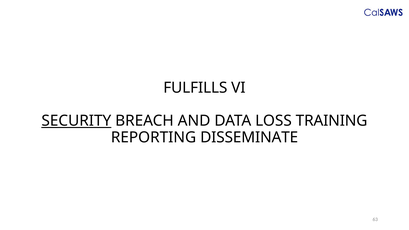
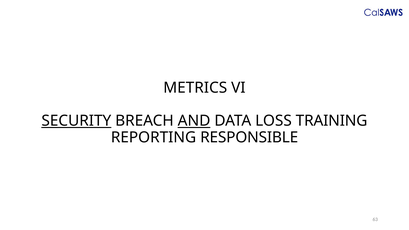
FULFILLS: FULFILLS -> METRICS (195, 88)
AND underline: none -> present (194, 121)
DISSEMINATE: DISSEMINATE -> RESPONSIBLE (249, 138)
